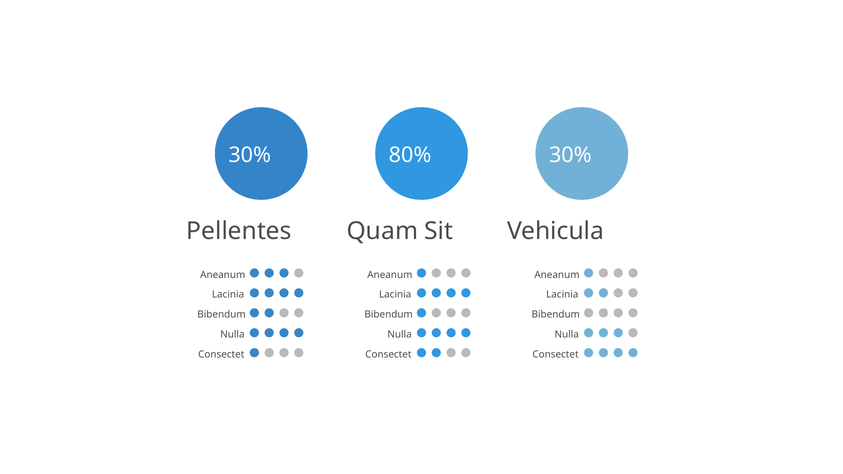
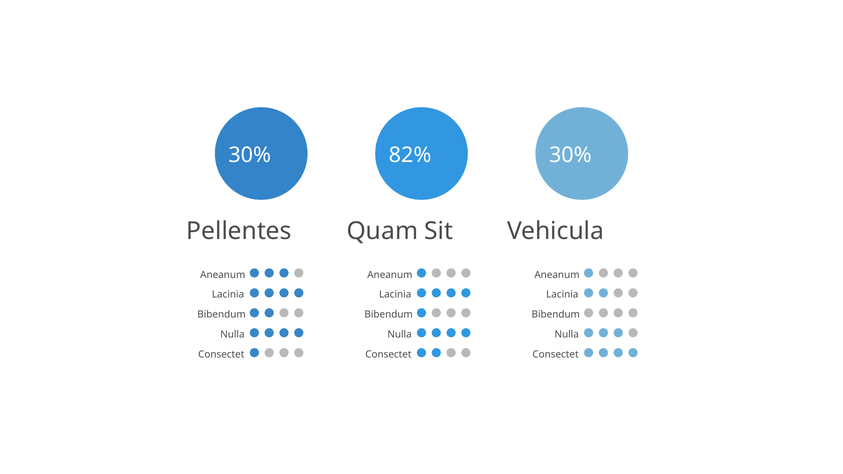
80%: 80% -> 82% (410, 155)
